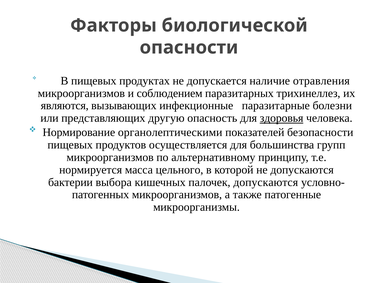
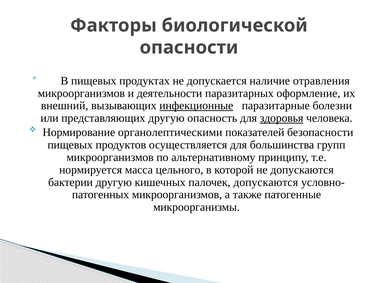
соблюдением: соблюдением -> деятельности (170, 93)
трихинеллез: трихинеллез -> оформление (308, 93)
являются: являются -> внешний (65, 106)
инфекционные underline: none -> present (196, 106)
бактерии выбора: выбора -> другую (114, 183)
